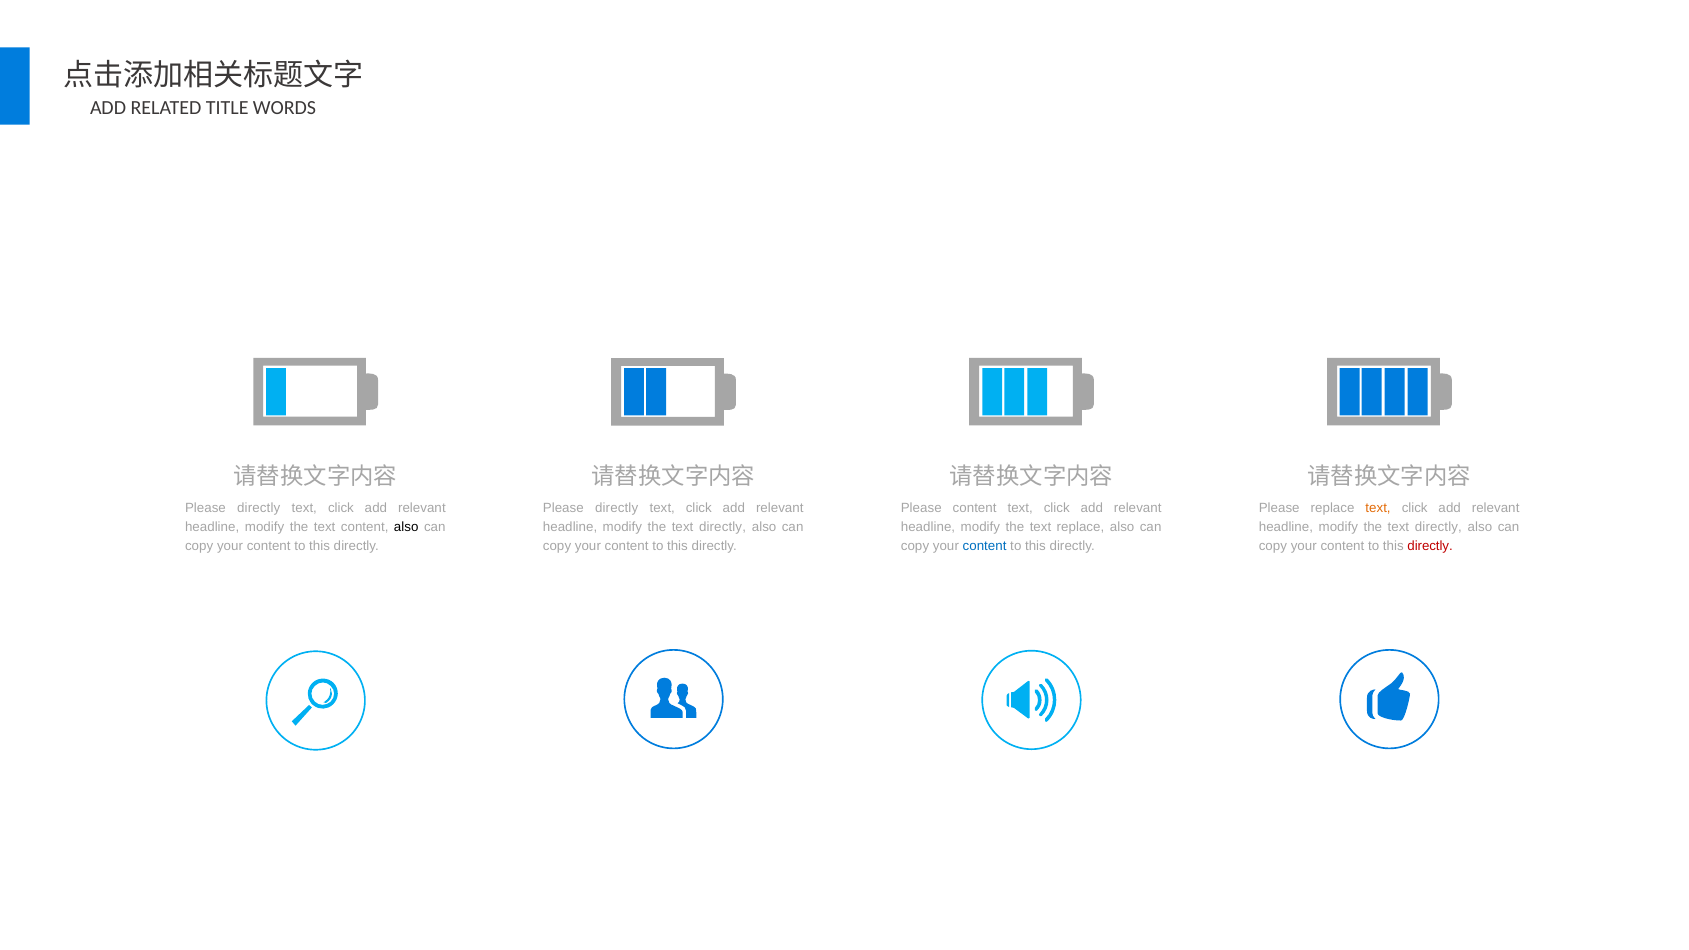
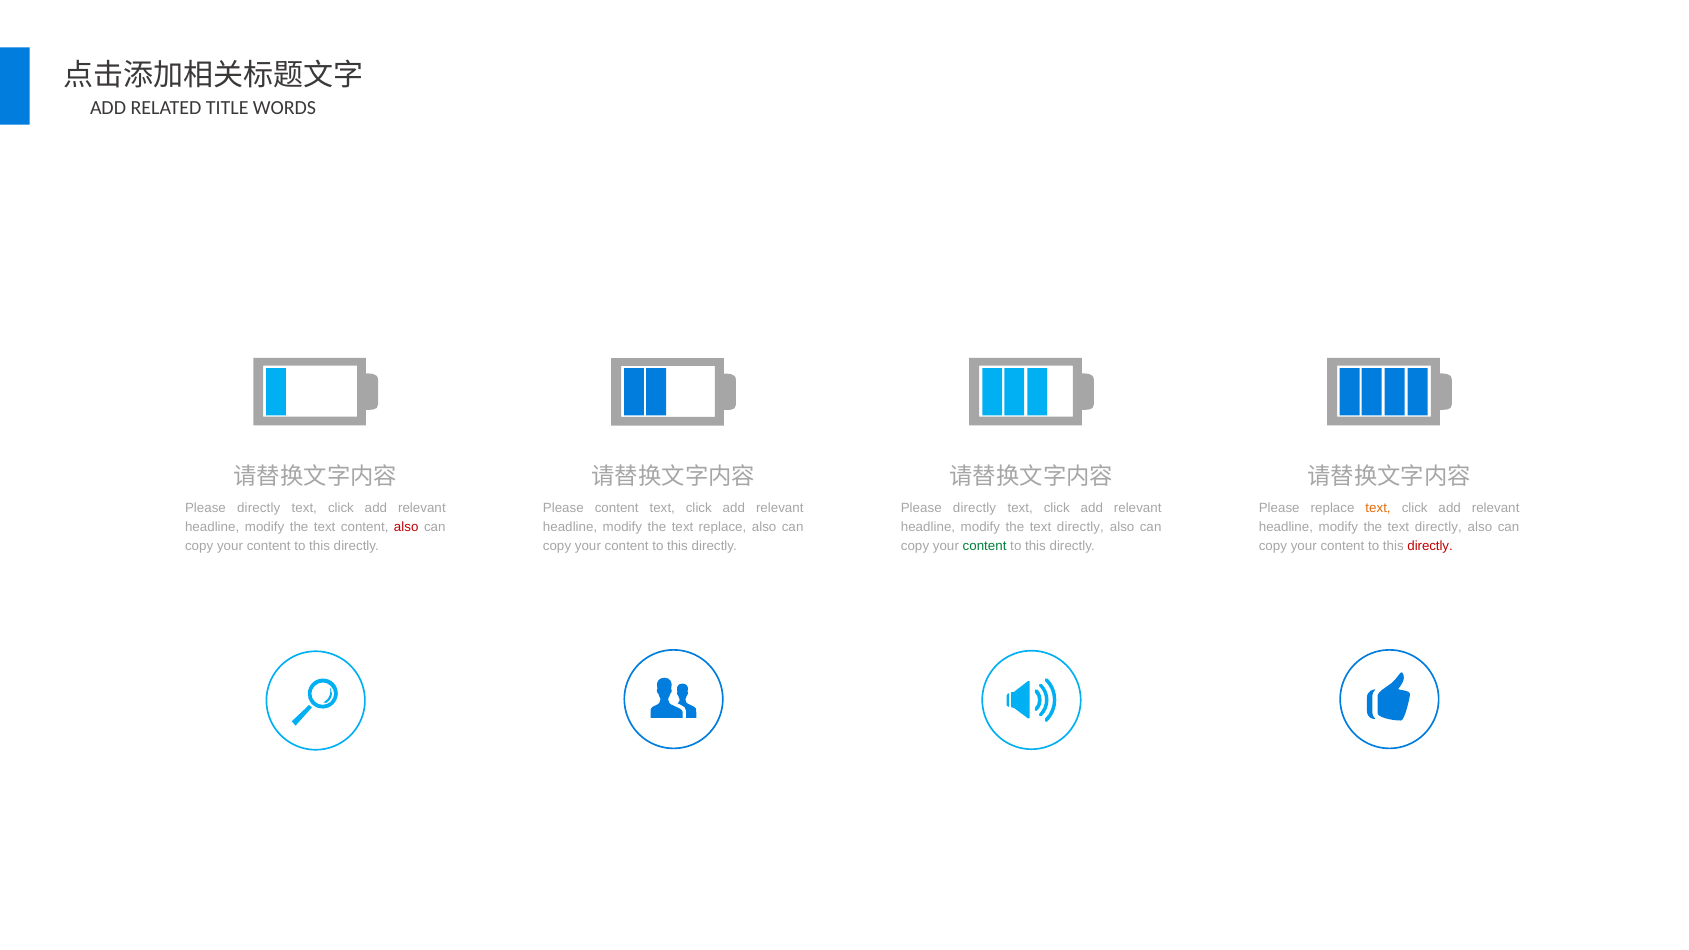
directly: directly -> content (617, 508)
content: content -> directly (975, 508)
also colour: black -> red (406, 527)
directly: directly -> replace (723, 527)
replace: replace -> directly (1080, 527)
content colour: blue -> green (985, 546)
